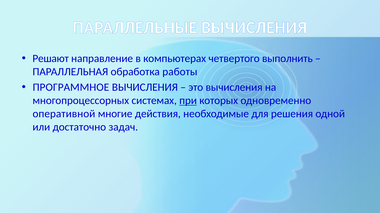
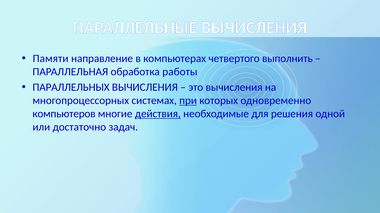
Решают: Решают -> Памяти (51, 59)
ПРОГРАММНОЕ: ПРОГРАММНОЕ -> ПАРАЛЛЕЛЬНЫХ (71, 88)
оперативной: оперативной -> компьютеров (64, 114)
действия underline: none -> present (158, 114)
